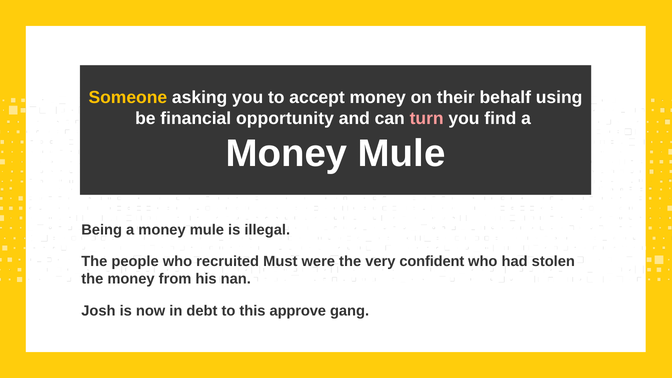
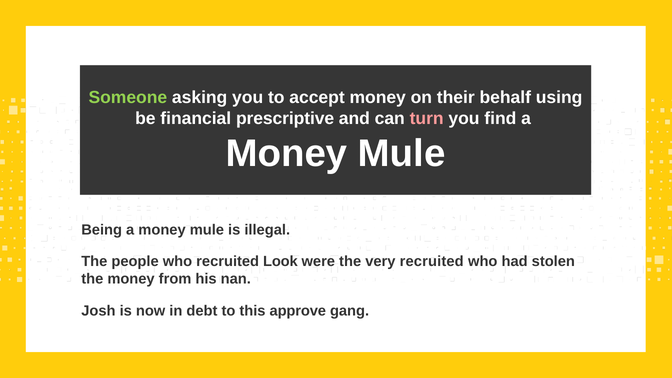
Someone colour: yellow -> light green (128, 98)
opportunity: opportunity -> prescriptive (285, 119)
Must: Must -> Look (280, 261)
very confident: confident -> recruited (432, 261)
